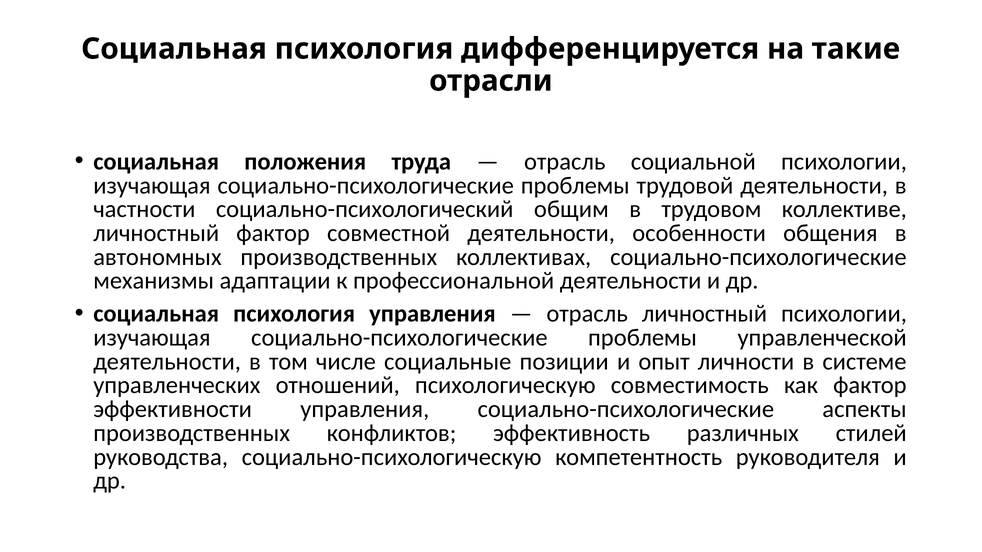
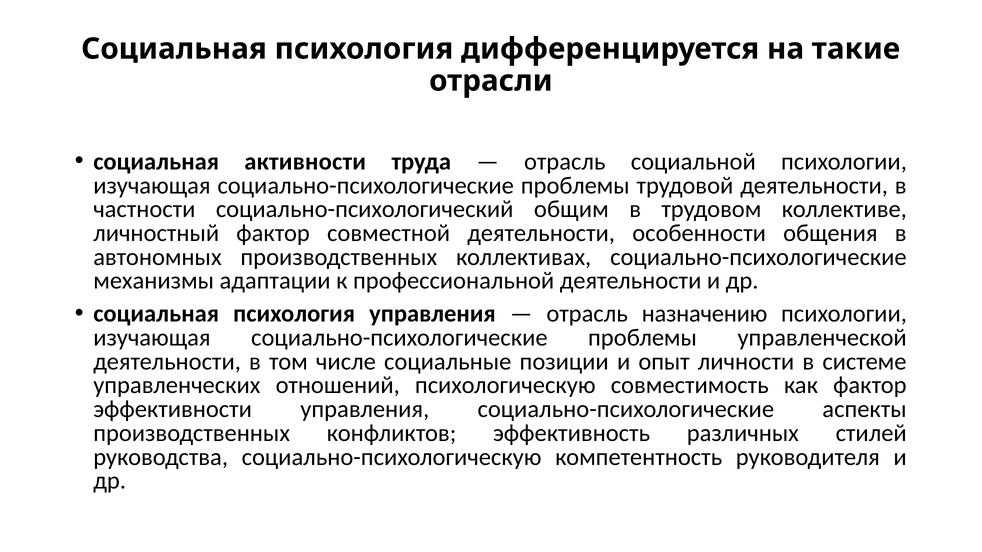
положения: положения -> активности (305, 162)
отрасль личностный: личностный -> назначению (705, 314)
